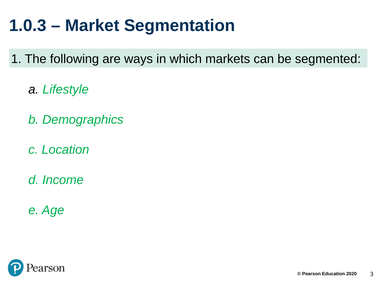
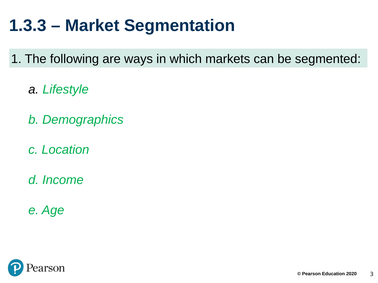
1.0.3: 1.0.3 -> 1.3.3 (28, 26)
